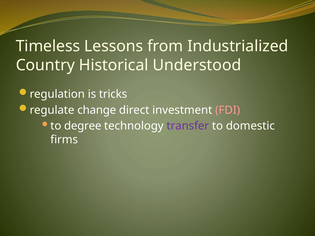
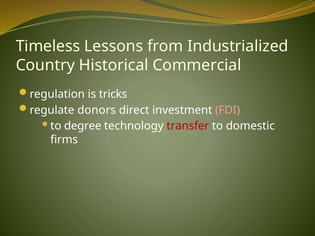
Understood: Understood -> Commercial (197, 65)
change: change -> donors (97, 110)
transfer colour: purple -> red (188, 126)
